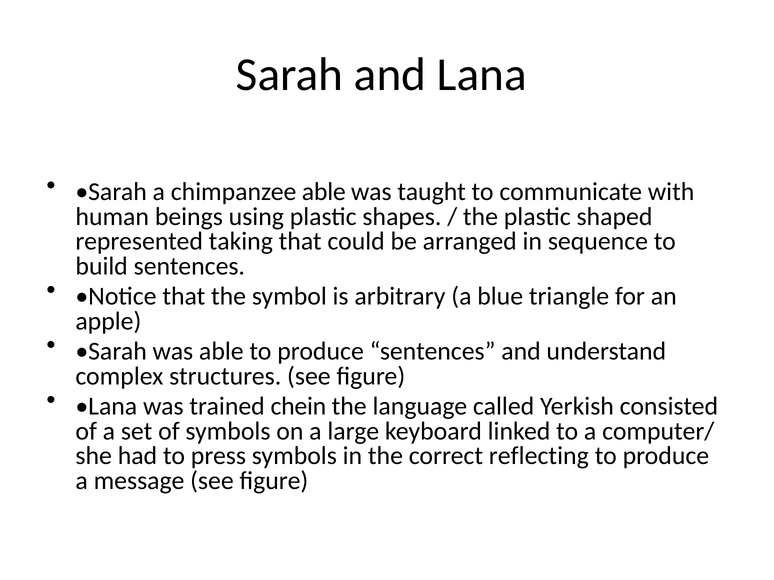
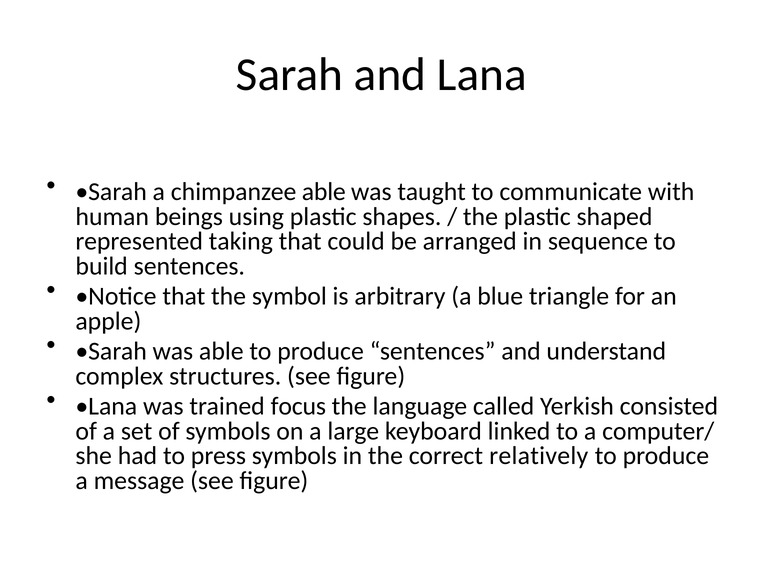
chein: chein -> focus (298, 407)
reflecting: reflecting -> relatively (539, 456)
